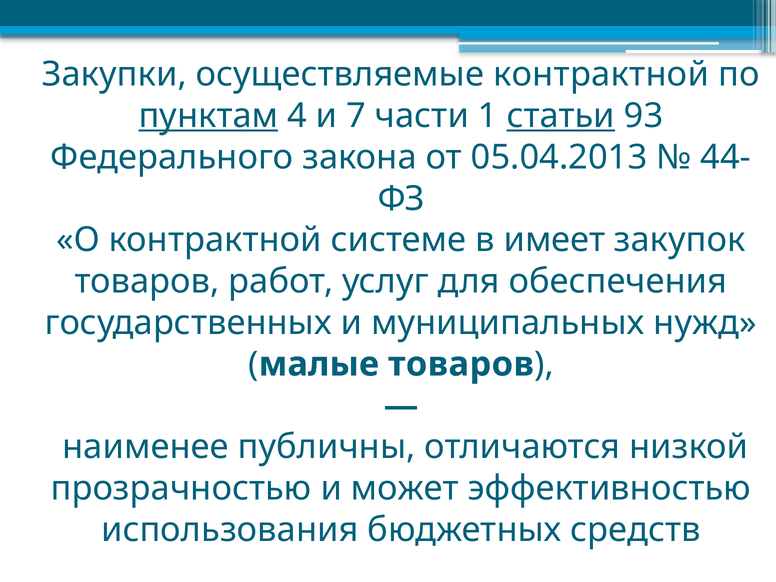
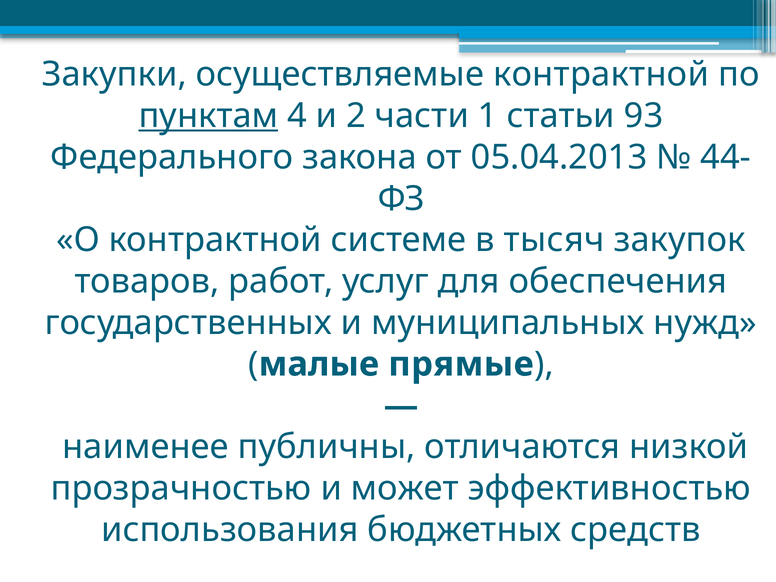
7: 7 -> 2 (356, 116)
статьи underline: present -> none (561, 116)
имеет: имеет -> тысяч (554, 240)
малые товаров: товаров -> прямые (461, 364)
